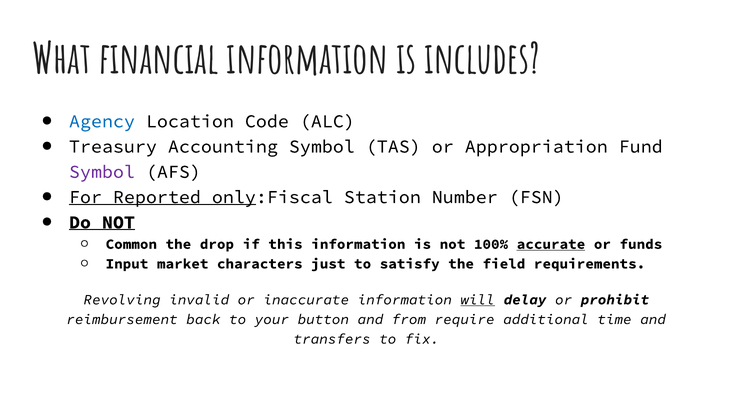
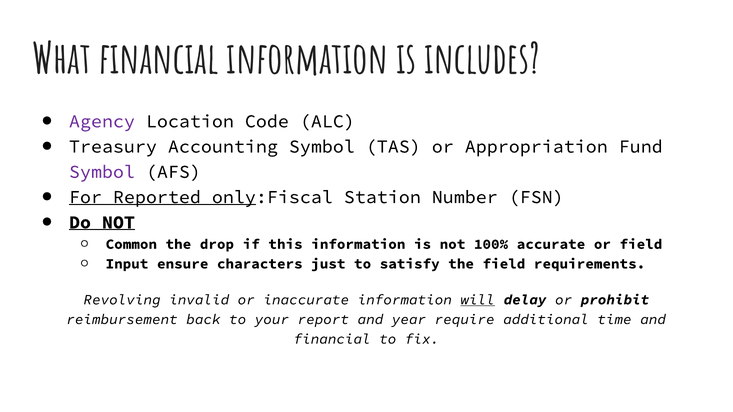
Agency colour: blue -> purple (102, 121)
accurate underline: present -> none (551, 244)
or funds: funds -> field (641, 244)
market: market -> ensure (183, 264)
button: button -> report (323, 320)
from: from -> year (409, 320)
transfers: transfers -> financial (332, 339)
